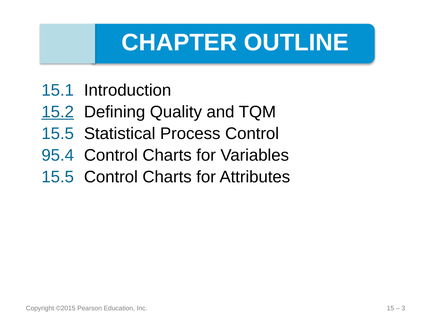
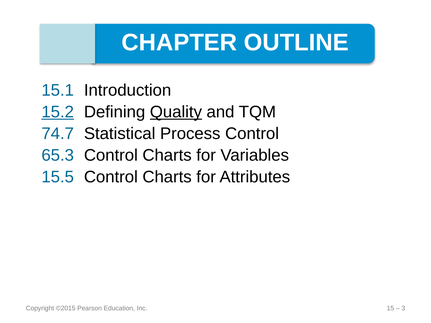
Quality underline: none -> present (176, 112)
15.5: 15.5 -> 74.7 (58, 134)
95.4: 95.4 -> 65.3 (58, 155)
